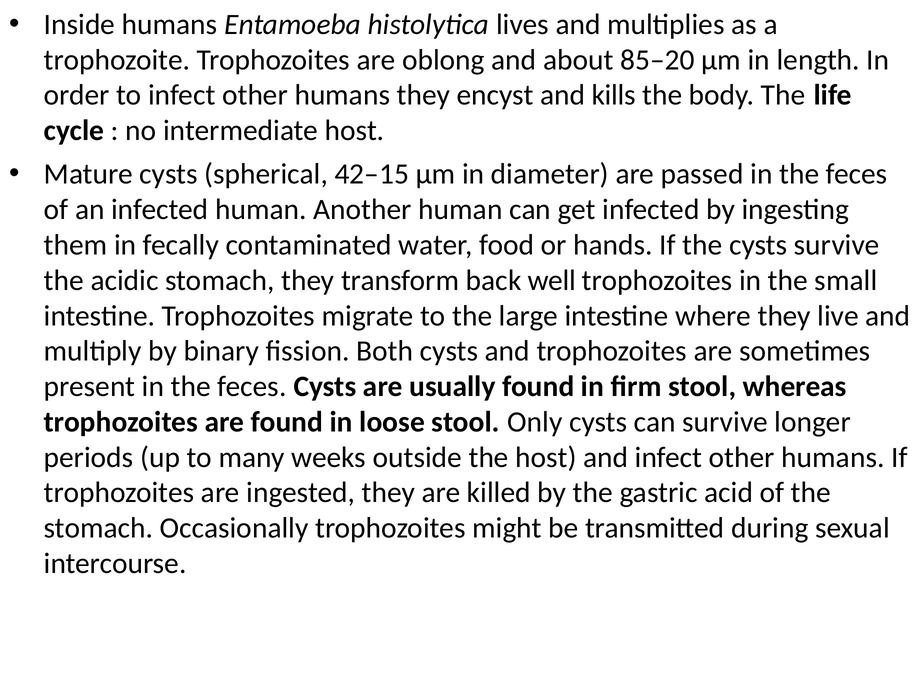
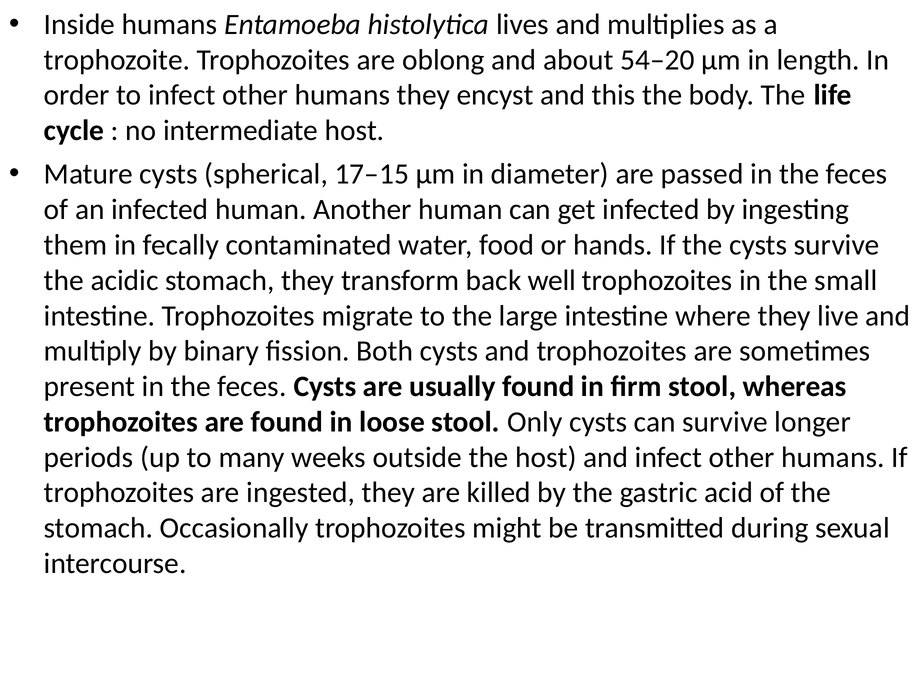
85–20: 85–20 -> 54–20 (657, 60)
kills: kills -> this (614, 95)
42–15: 42–15 -> 17–15 (372, 174)
